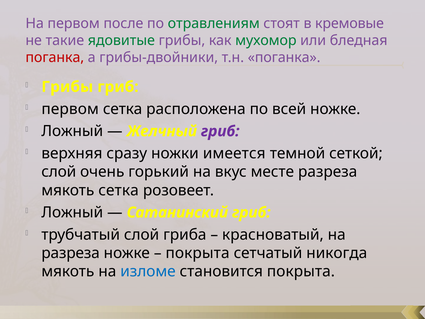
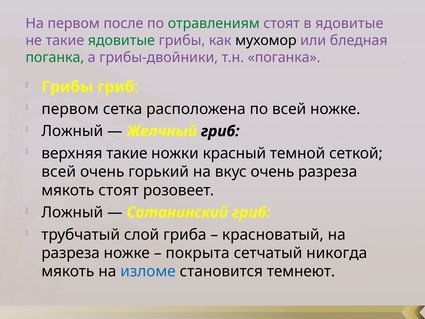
в кремовые: кремовые -> ядовитые (349, 23)
мухомор colour: green -> black (266, 40)
поганка colour: red -> green (55, 57)
гриб colour: purple -> black (220, 131)
верхняя сразу: сразу -> такие (127, 153)
имеется: имеется -> красный (234, 153)
слой: слой -> всей (59, 172)
вкус месте: месте -> очень (272, 172)
мякоть сетка: сетка -> стоят (119, 190)
становится покрыта: покрыта -> темнеют (301, 271)
